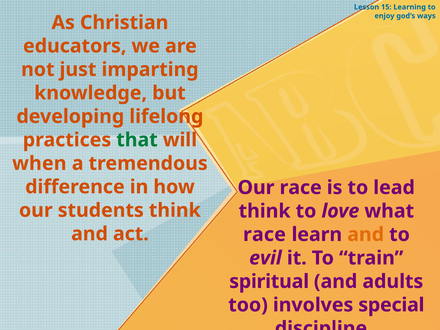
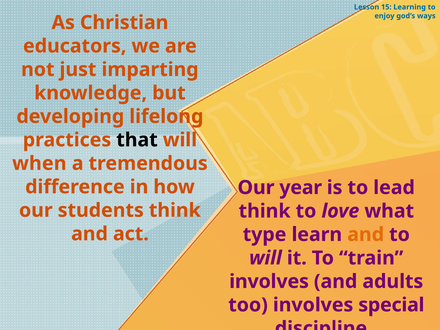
that colour: green -> black (137, 140)
Our race: race -> year (301, 188)
race: race -> type (265, 235)
evil: evil -> will (266, 258)
spiritual: spiritual -> involves (269, 281)
